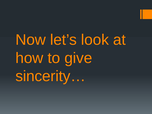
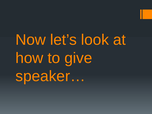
sincerity…: sincerity… -> speaker… (50, 76)
